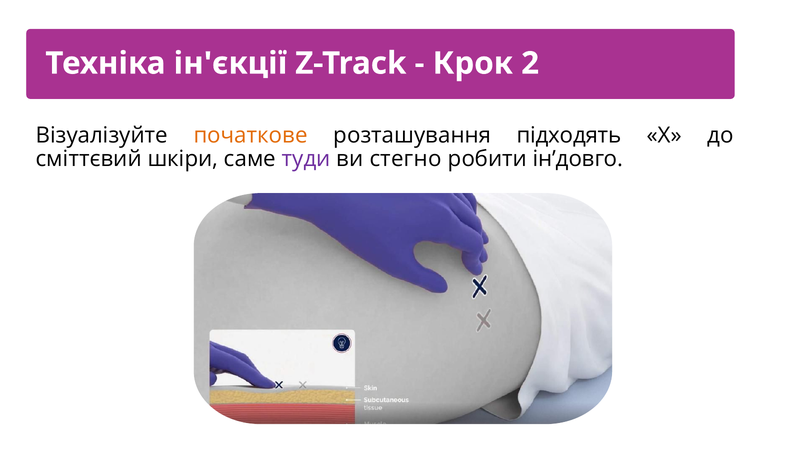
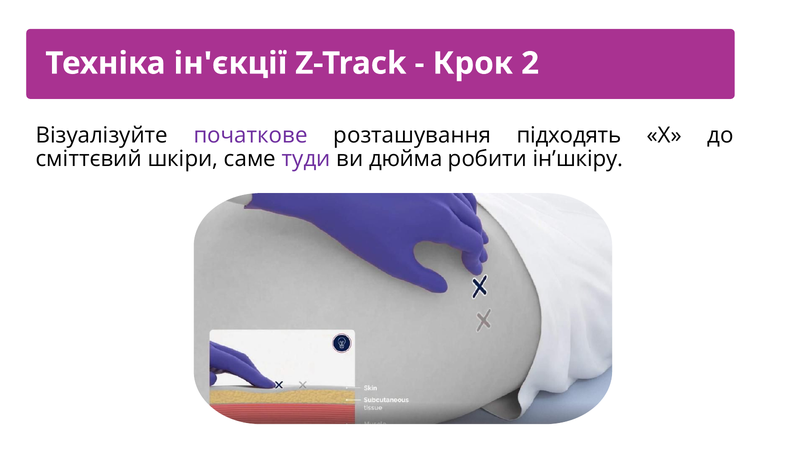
початкове colour: orange -> purple (251, 135)
стегно: стегно -> дюйма (406, 159)
ін’довго: ін’довго -> ін’шкіру (578, 159)
